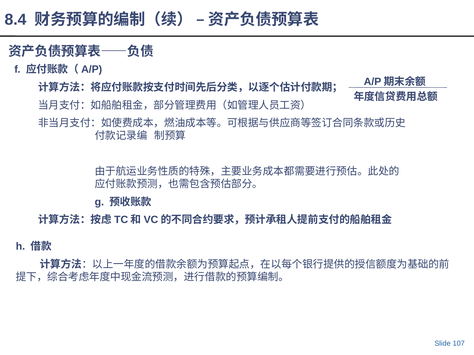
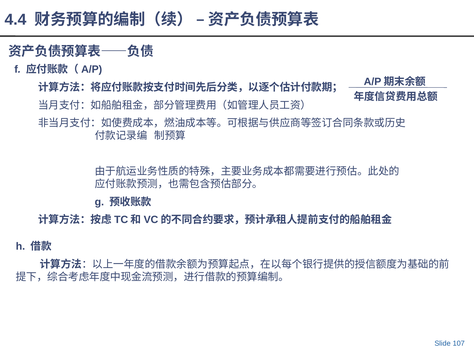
8.4: 8.4 -> 4.4 (15, 20)
